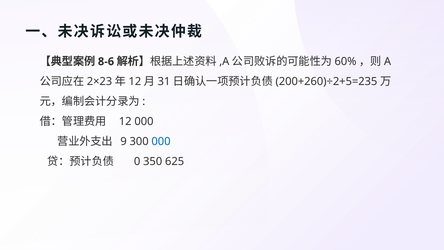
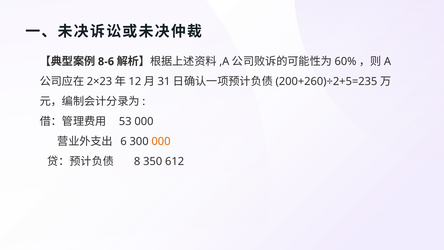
12: 12 -> 53 (125, 121)
9: 9 -> 6 (124, 141)
000 colour: blue -> orange (161, 141)
0: 0 -> 8 (137, 161)
625: 625 -> 612 (175, 161)
